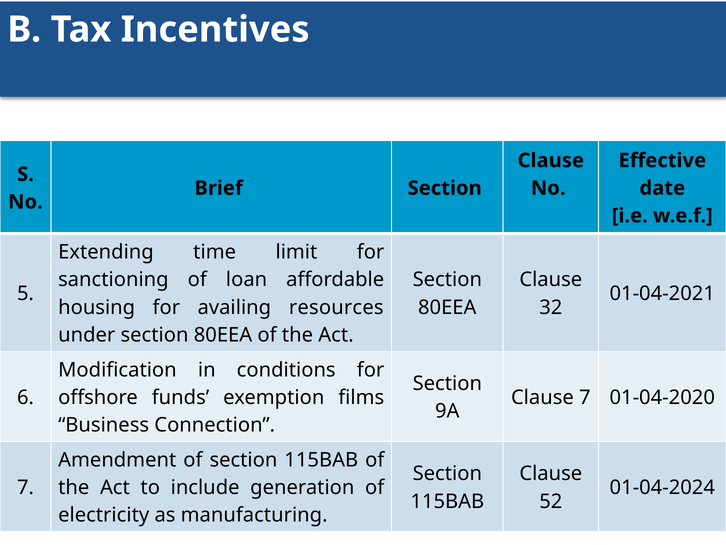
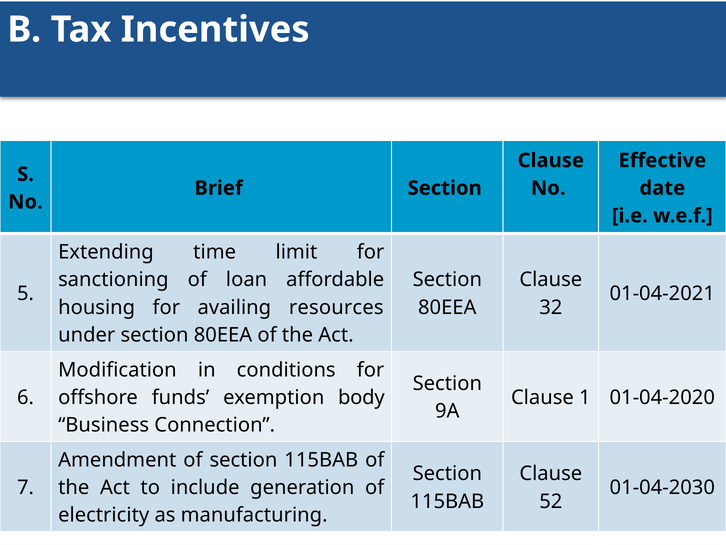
films: films -> body (361, 397)
Clause 7: 7 -> 1 (585, 397)
01-04-2024: 01-04-2024 -> 01-04-2030 (662, 487)
